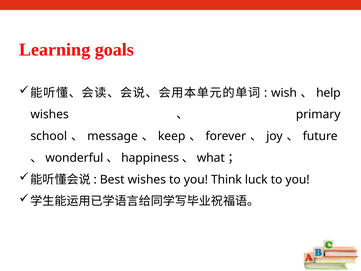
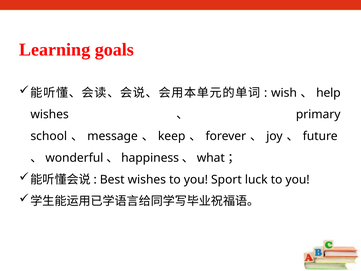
Think: Think -> Sport (226, 179)
